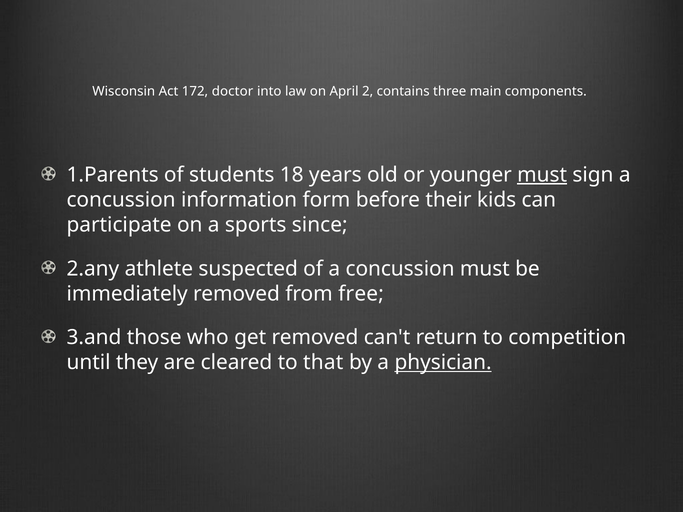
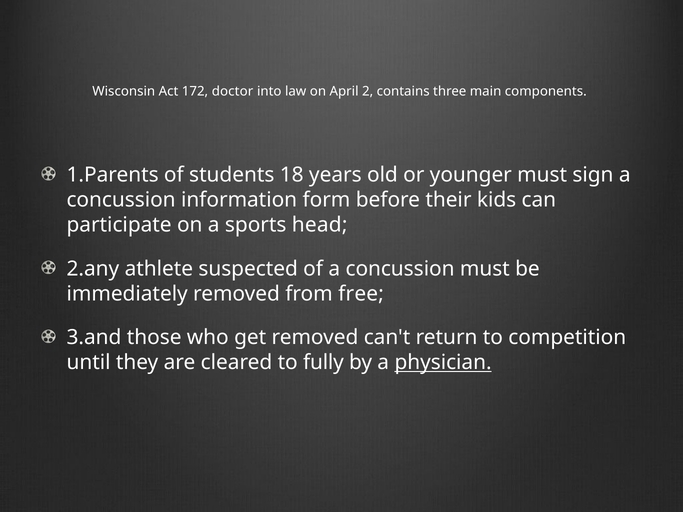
must underline: present -> none (542, 175)
since: since -> head (320, 225)
that: that -> fully (323, 363)
